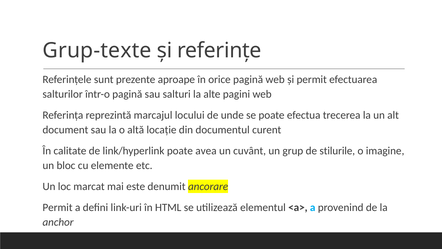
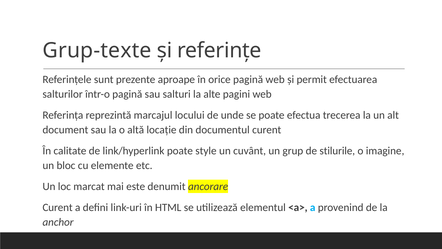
avea: avea -> style (206, 151)
Permit: Permit -> Curent (58, 207)
